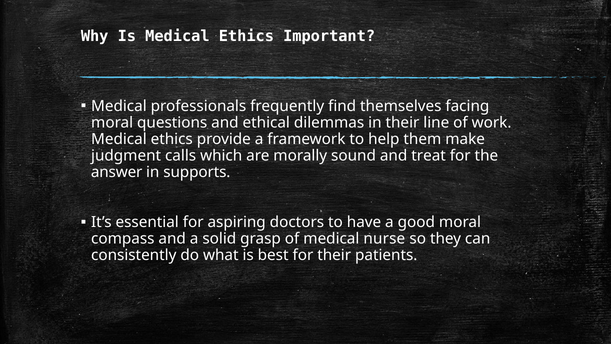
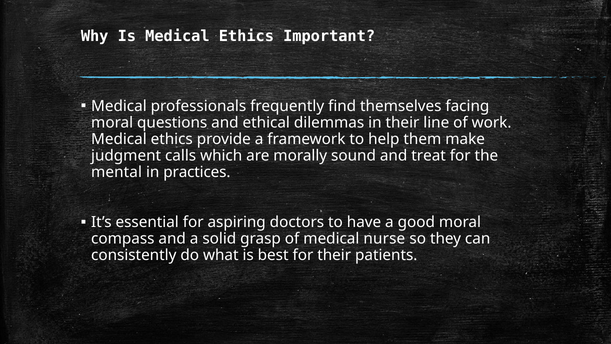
answer: answer -> mental (117, 172)
supports: supports -> practices (197, 172)
